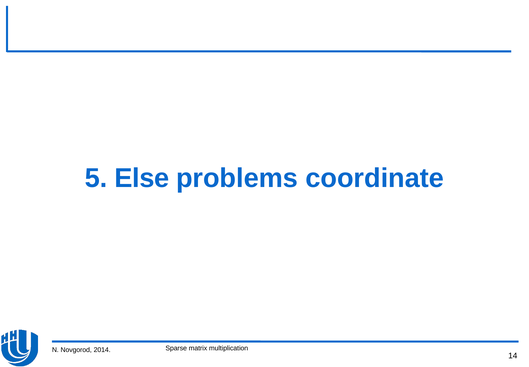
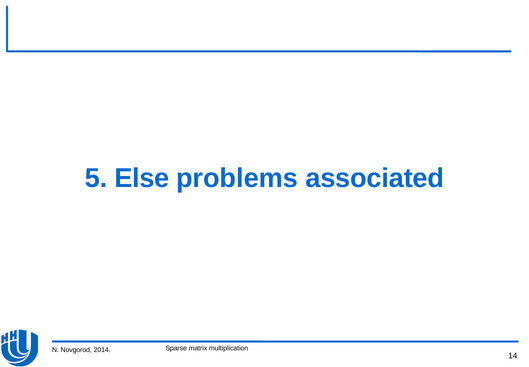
coordinate: coordinate -> associated (375, 178)
